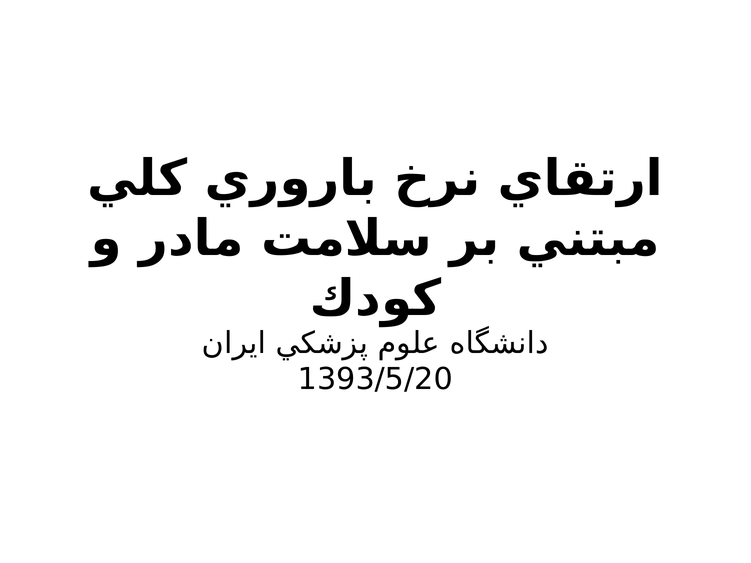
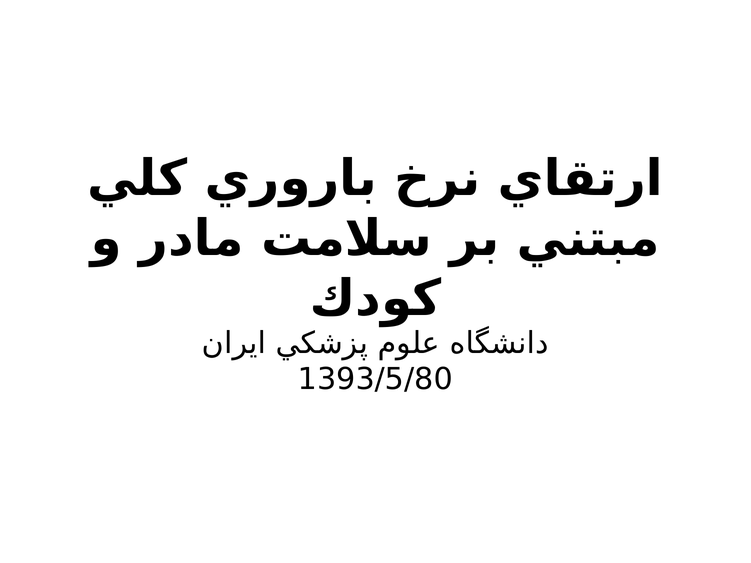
1393/5/20: 1393/5/20 -> 1393/5/80 (375, 380)
